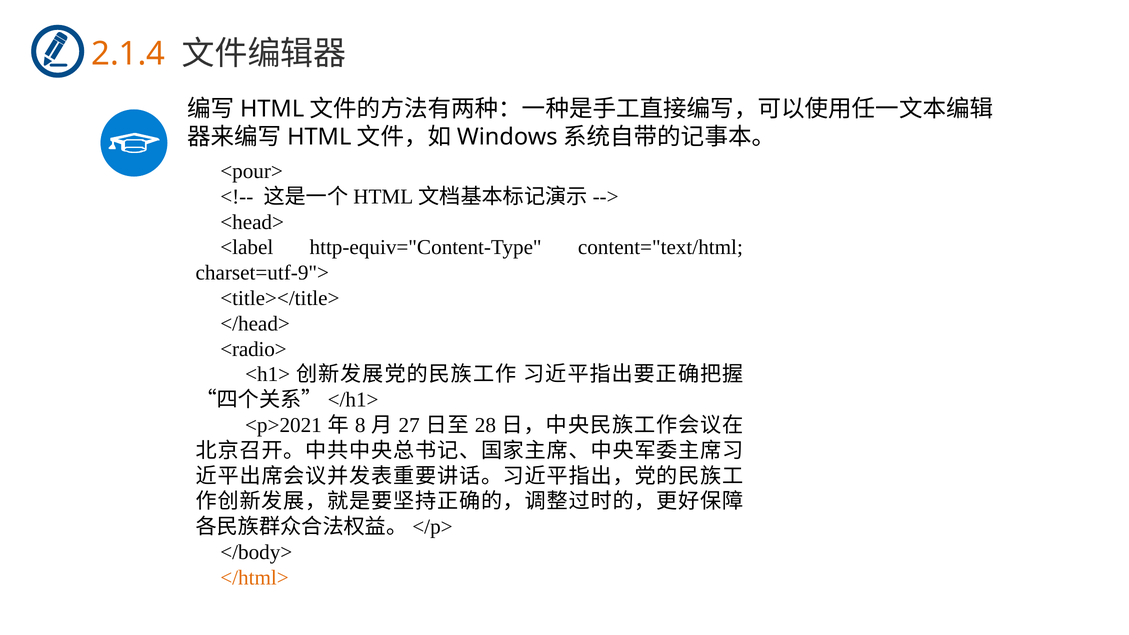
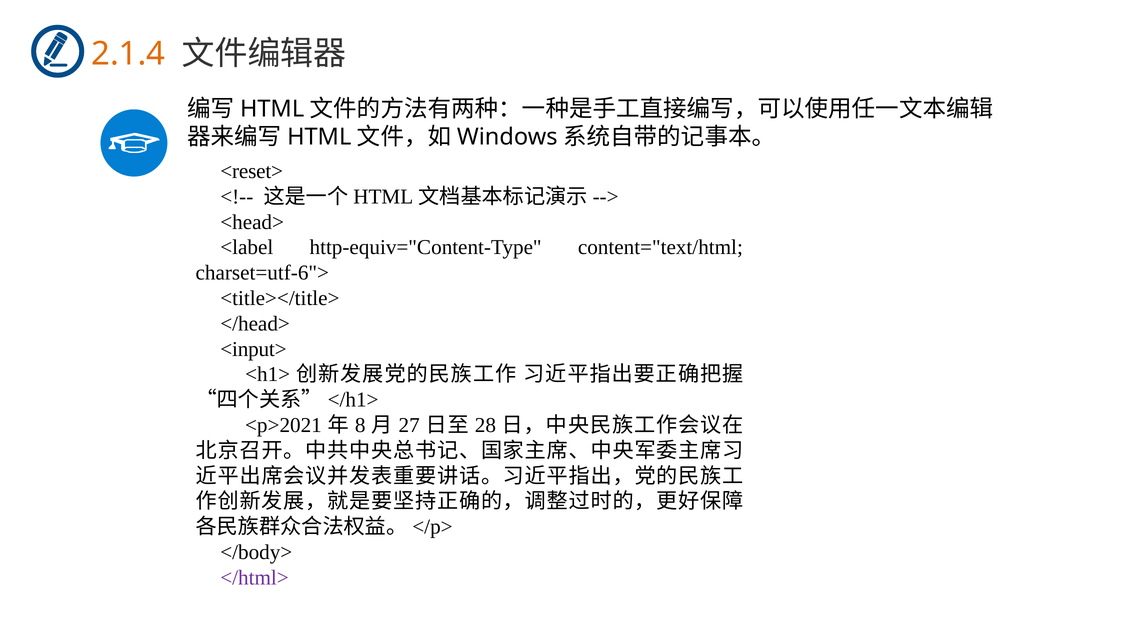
<pour>: <pour> -> <reset> (252, 171)
charset=utf-9">: charset=utf-9"> -> charset=utf-6"> (262, 273)
<radio>: <radio> -> <input> (253, 349)
</html> colour: orange -> purple (255, 578)
